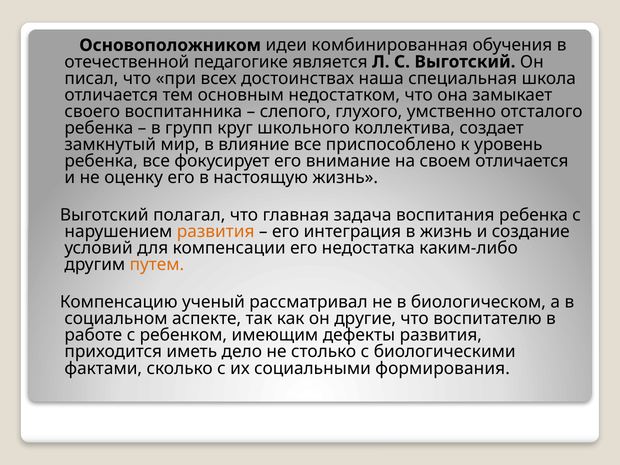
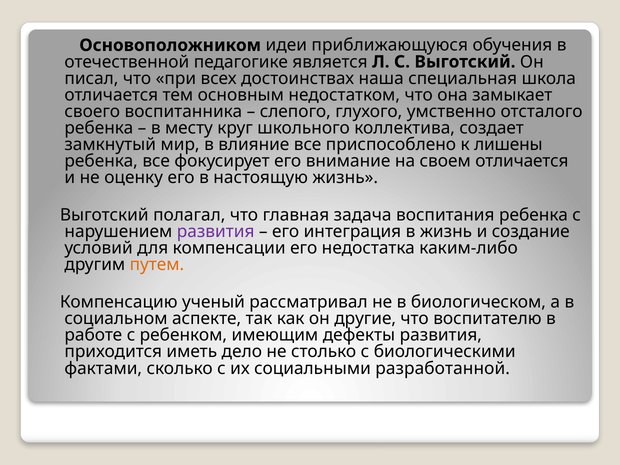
комбинированная: комбинированная -> приближающуюся (390, 45)
групп: групп -> месту (189, 128)
уровень: уровень -> лишены (508, 145)
развития colour: orange -> purple (216, 232)
формирования: формирования -> разработанной (443, 368)
